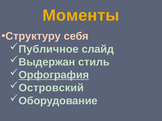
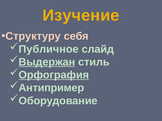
Моменты: Моменты -> Изучение (81, 15)
Выдержан underline: none -> present (47, 62)
Островский: Островский -> Антипример (51, 88)
